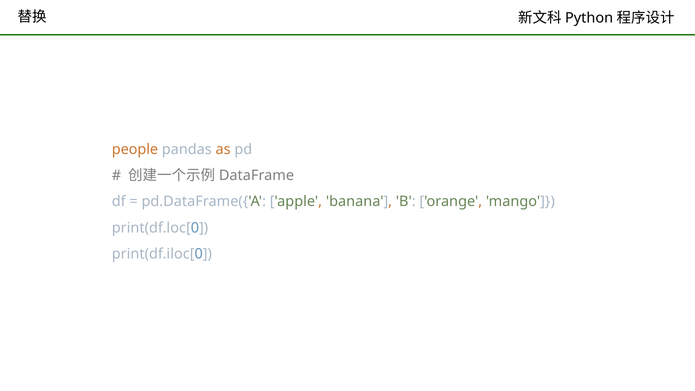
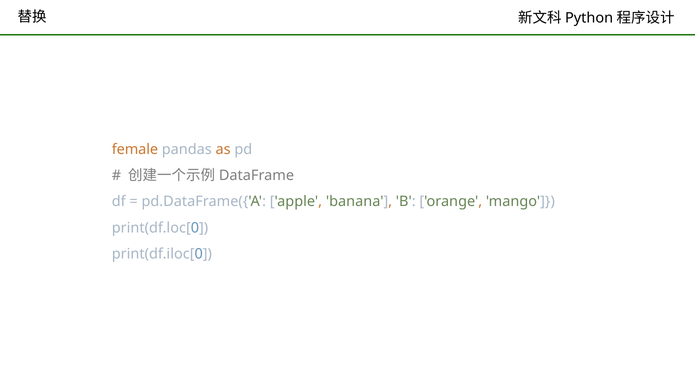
people: people -> female (135, 150)
